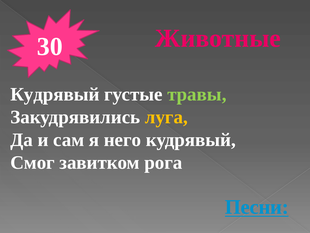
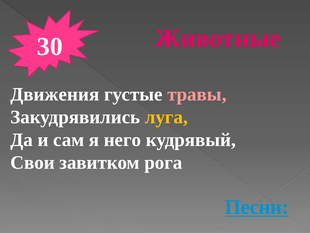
Кудрявый: Кудрявый -> Движения (55, 94)
травы colour: light green -> pink (197, 94)
Смог: Смог -> Свои (32, 162)
